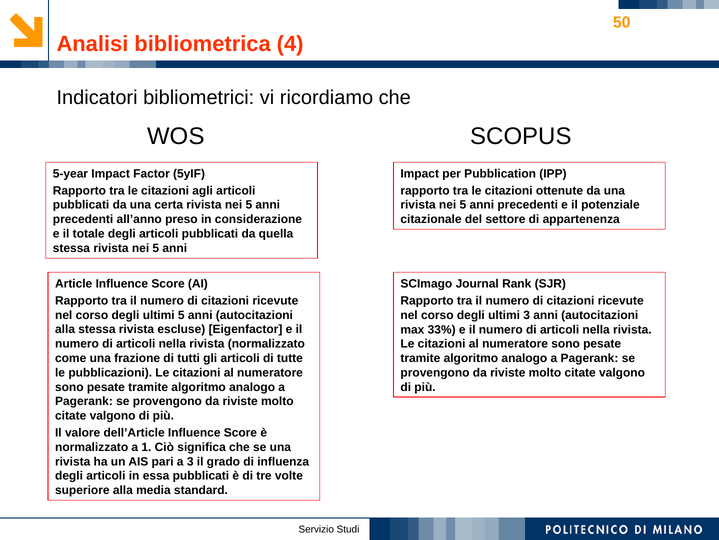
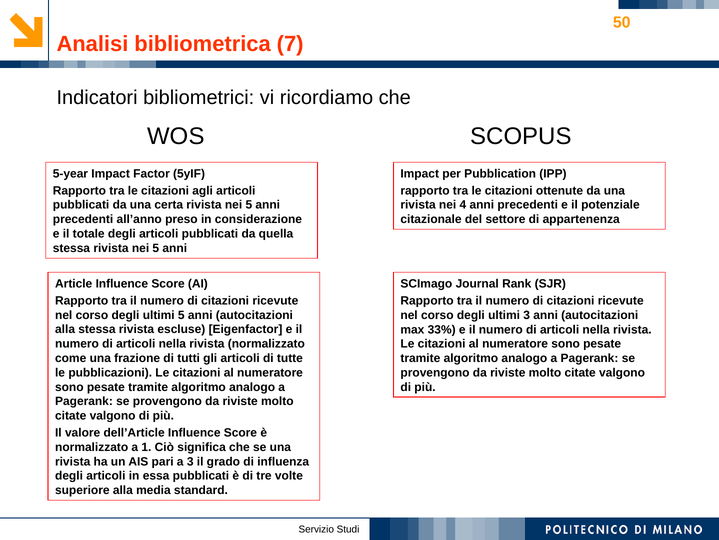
4: 4 -> 7 (290, 44)
5: 5 -> 4 (463, 205)
